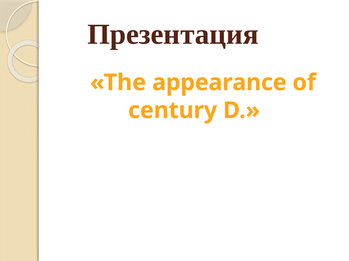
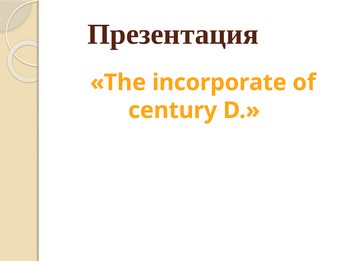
appearance: appearance -> incorporate (219, 83)
